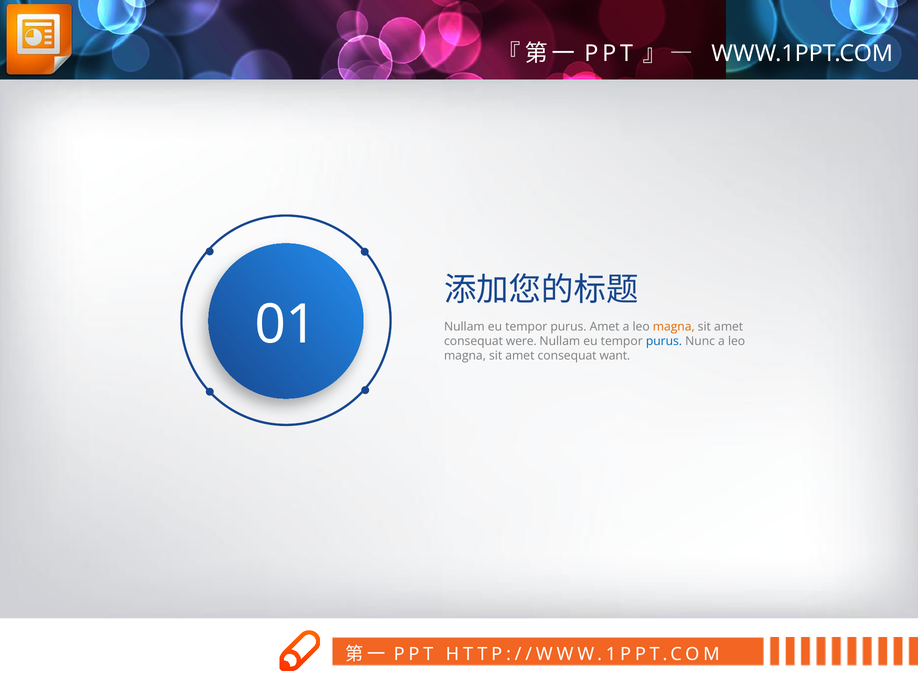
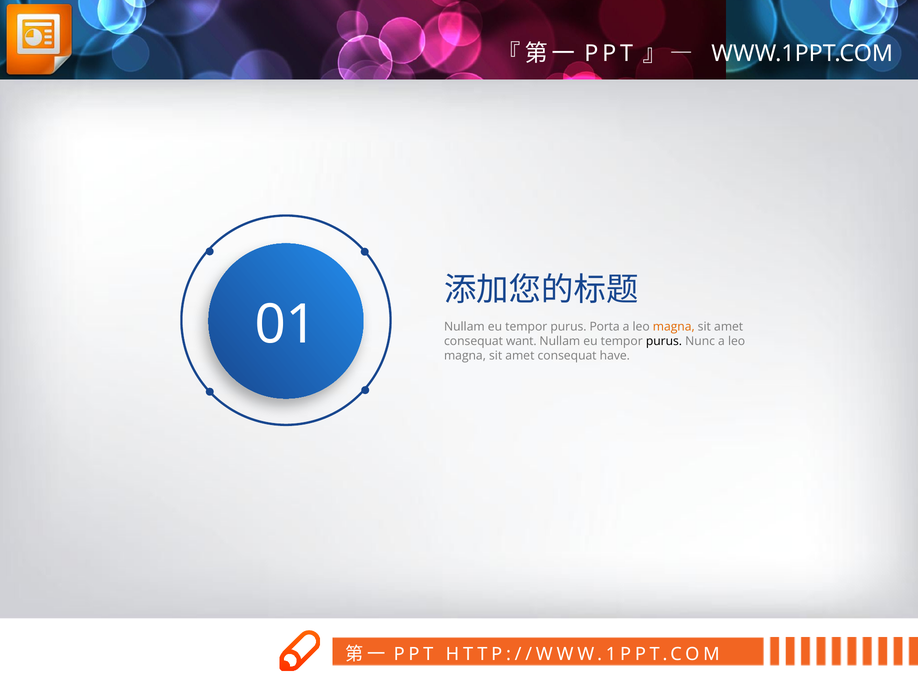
purus Amet: Amet -> Porta (605, 326)
were: were -> want (521, 341)
purus colour: blue -> black (664, 341)
want: want -> have (615, 355)
